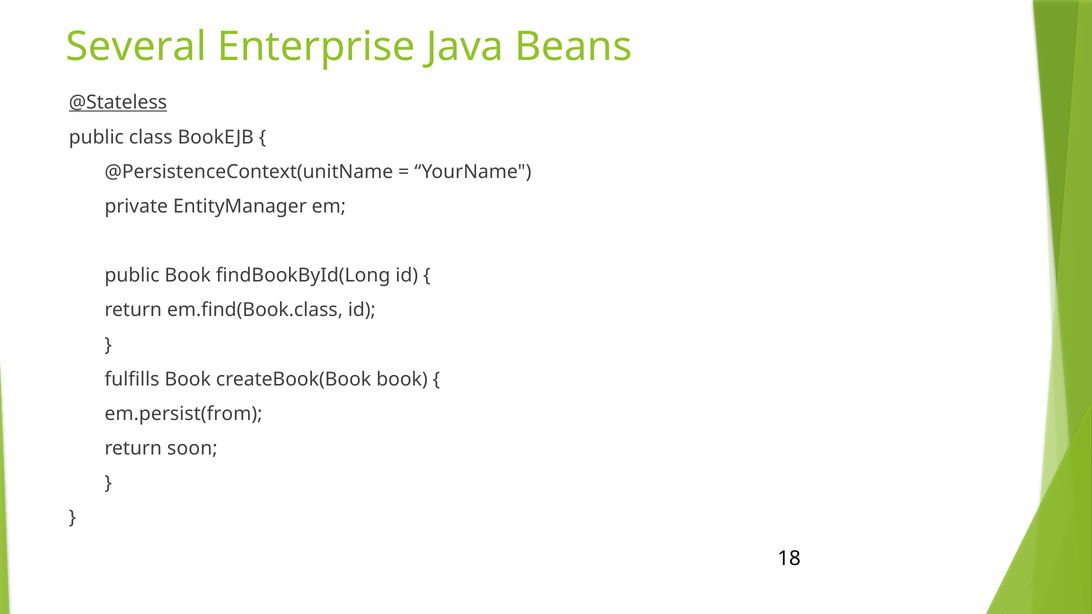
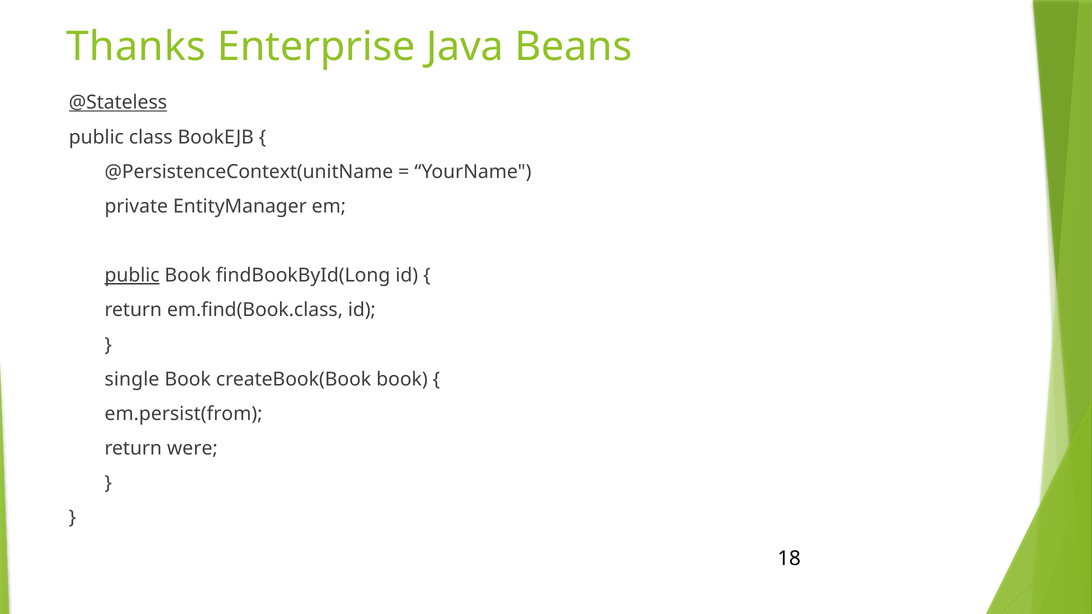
Several: Several -> Thanks (136, 47)
public underline: none -> present (132, 276)
fulfills: fulfills -> single (132, 379)
soon: soon -> were (192, 449)
